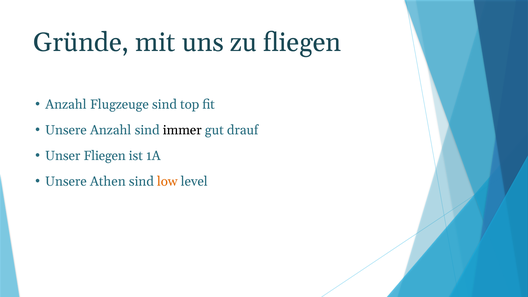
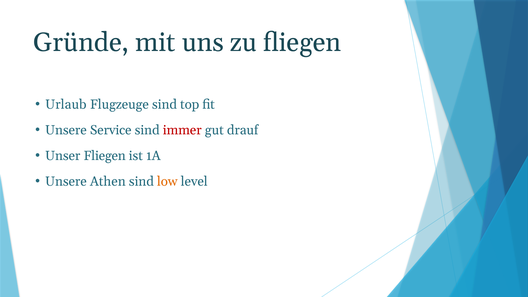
Anzahl: Anzahl -> Urlaub (66, 104)
Unsere Anzahl: Anzahl -> Service (111, 130)
immer colour: black -> red (182, 130)
